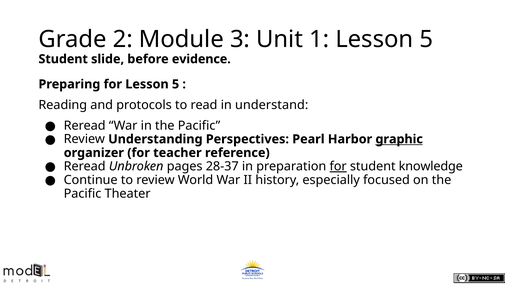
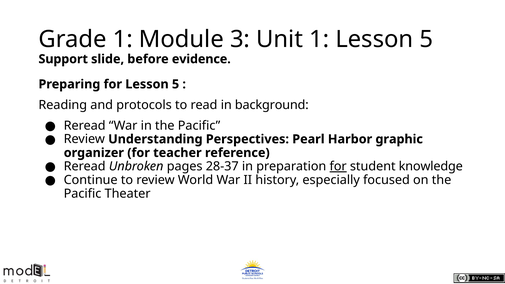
Grade 2: 2 -> 1 (123, 39)
Student: Student -> Support (63, 59)
understand: understand -> background (272, 105)
graphic underline: present -> none (399, 139)
